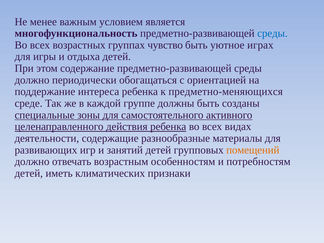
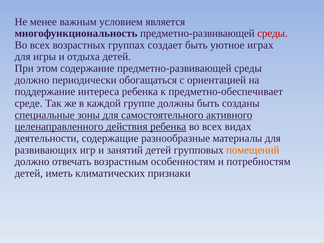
среды colour: blue -> red (272, 33)
чувство: чувство -> создает (165, 45)
предметно-меняющихся: предметно-меняющихся -> предметно-обеспечивает (226, 92)
